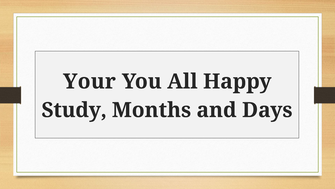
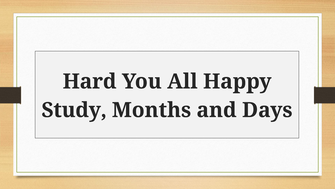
Your: Your -> Hard (90, 81)
